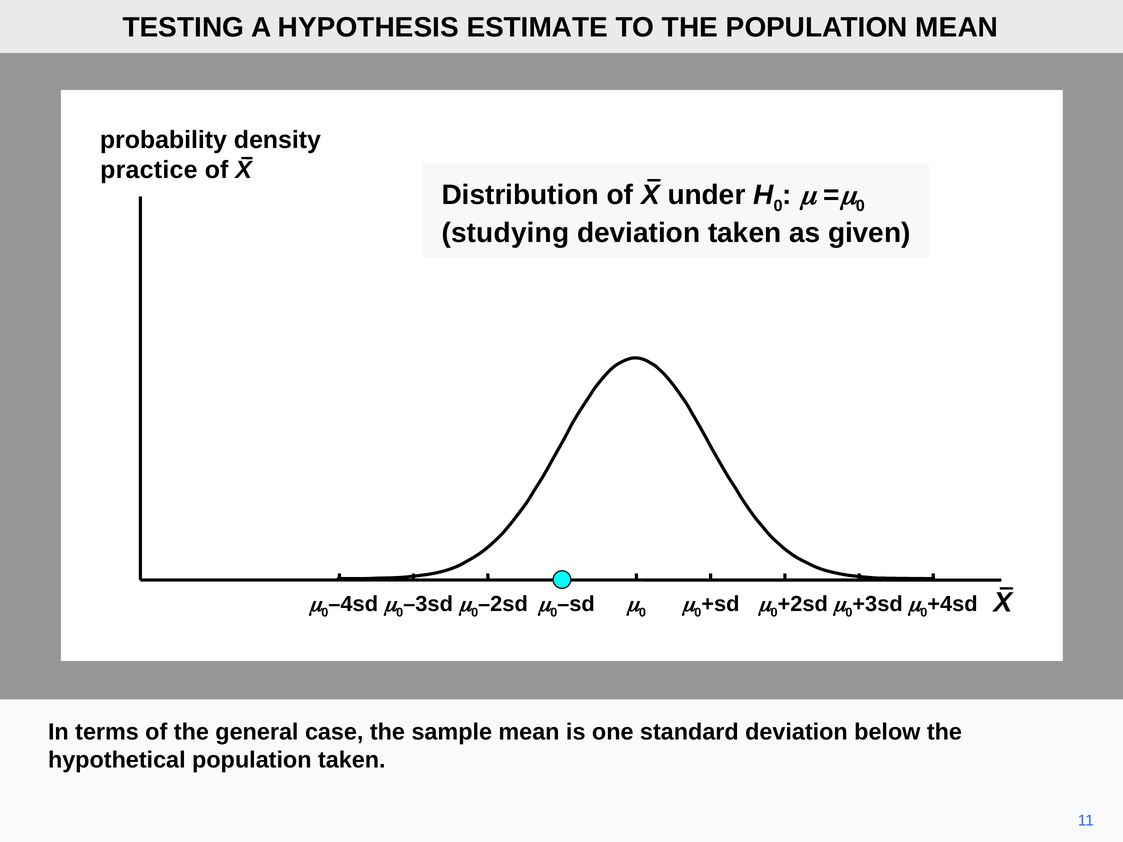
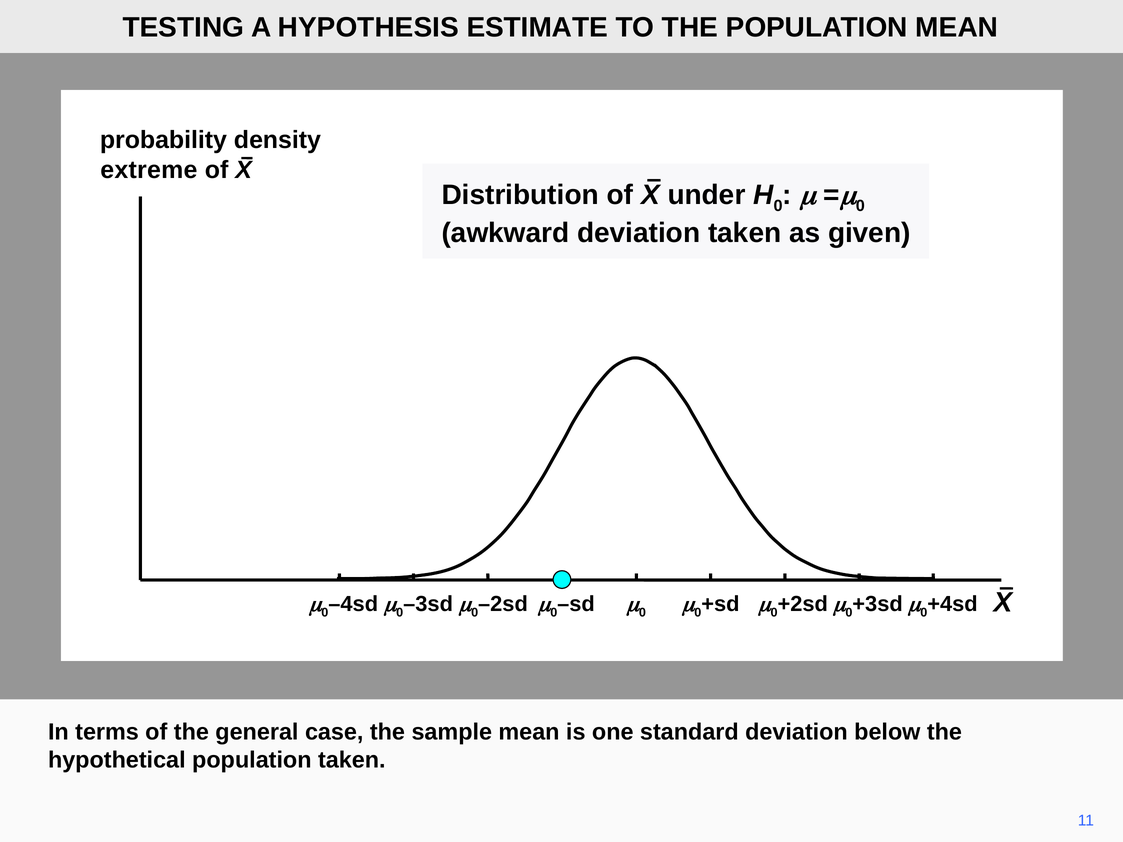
practice: practice -> extreme (149, 170)
studying: studying -> awkward (505, 233)
